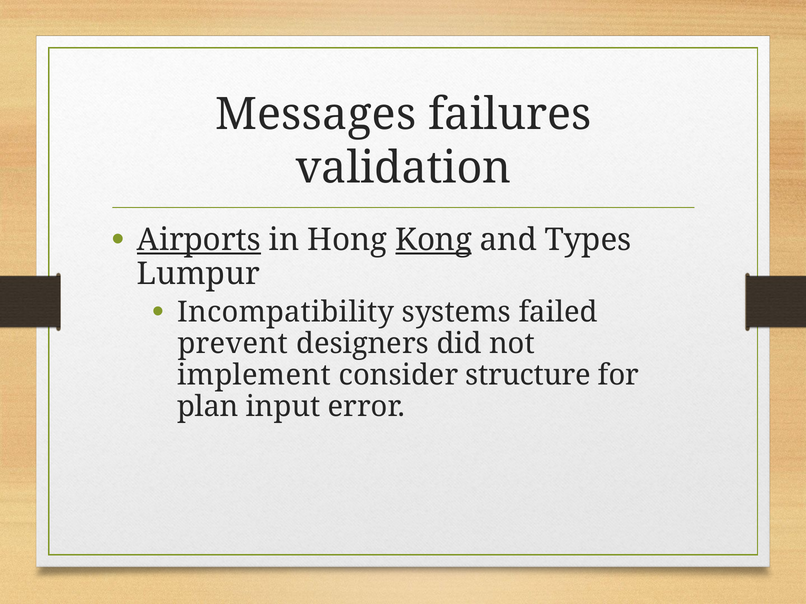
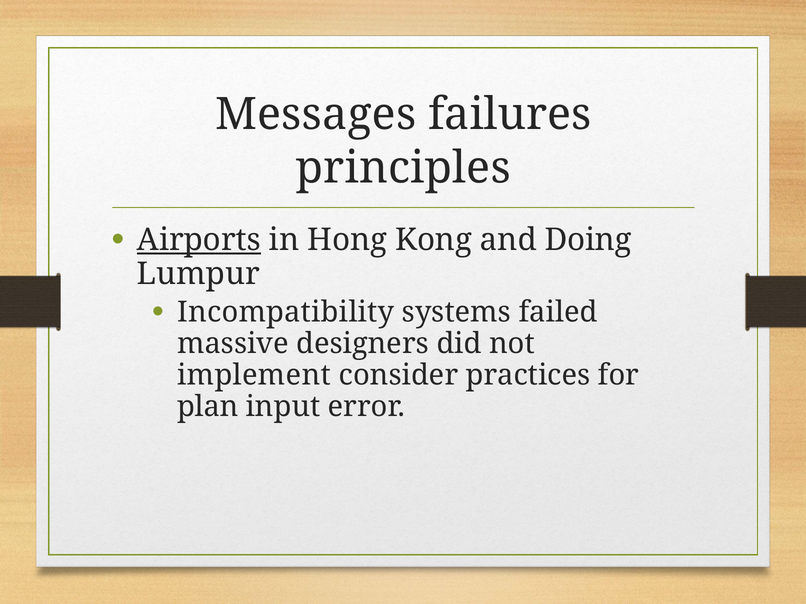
validation: validation -> principles (403, 168)
Kong underline: present -> none (434, 240)
Types: Types -> Doing (588, 240)
prevent: prevent -> massive (233, 344)
structure: structure -> practices (528, 375)
